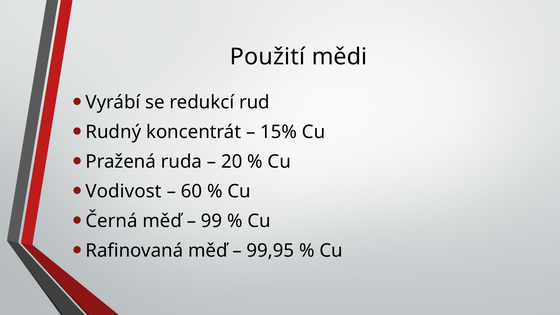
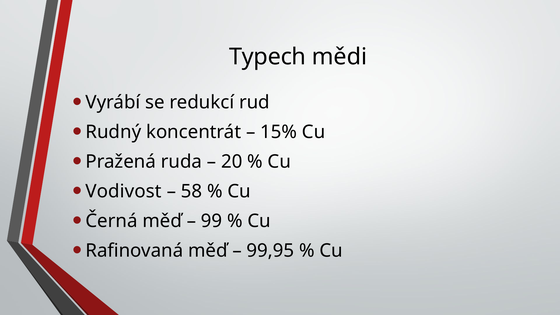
Použití: Použití -> Typech (268, 57)
60: 60 -> 58 (192, 191)
